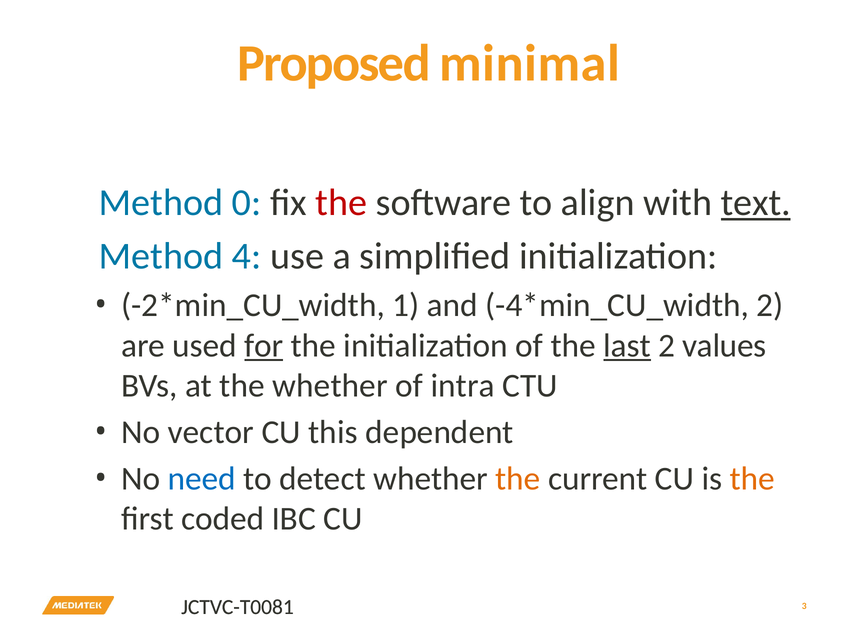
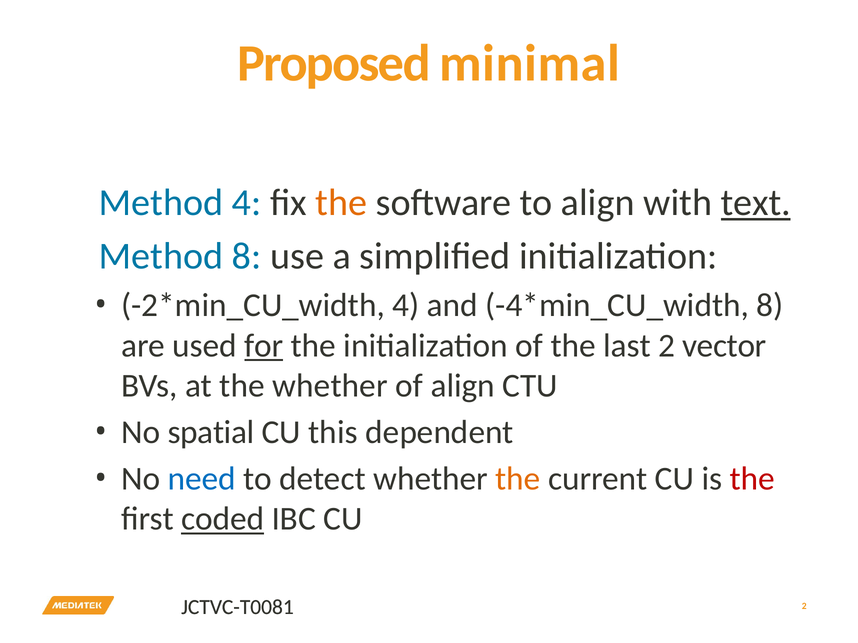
0: 0 -> 4 (247, 203)
the colour: red -> orange (341, 203)
4: 4 -> 8 (247, 256)
1: 1 -> 4 (406, 306)
2: 2 -> 8 (770, 306)
last underline: present -> none (627, 346)
values: values -> vector (724, 346)
of intra: intra -> align (463, 386)
vector: vector -> spatial (211, 433)
the colour: orange -> red (752, 479)
coded underline: none -> present (223, 519)
3: 3 -> 2 (804, 607)
